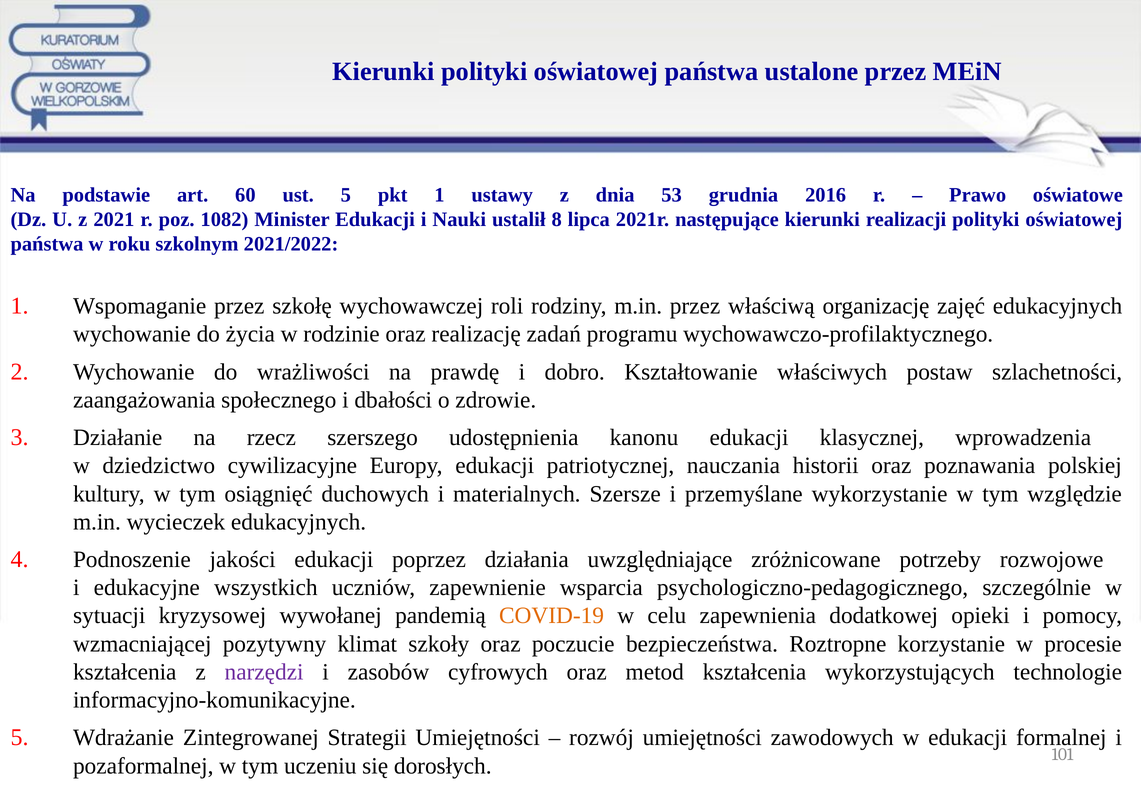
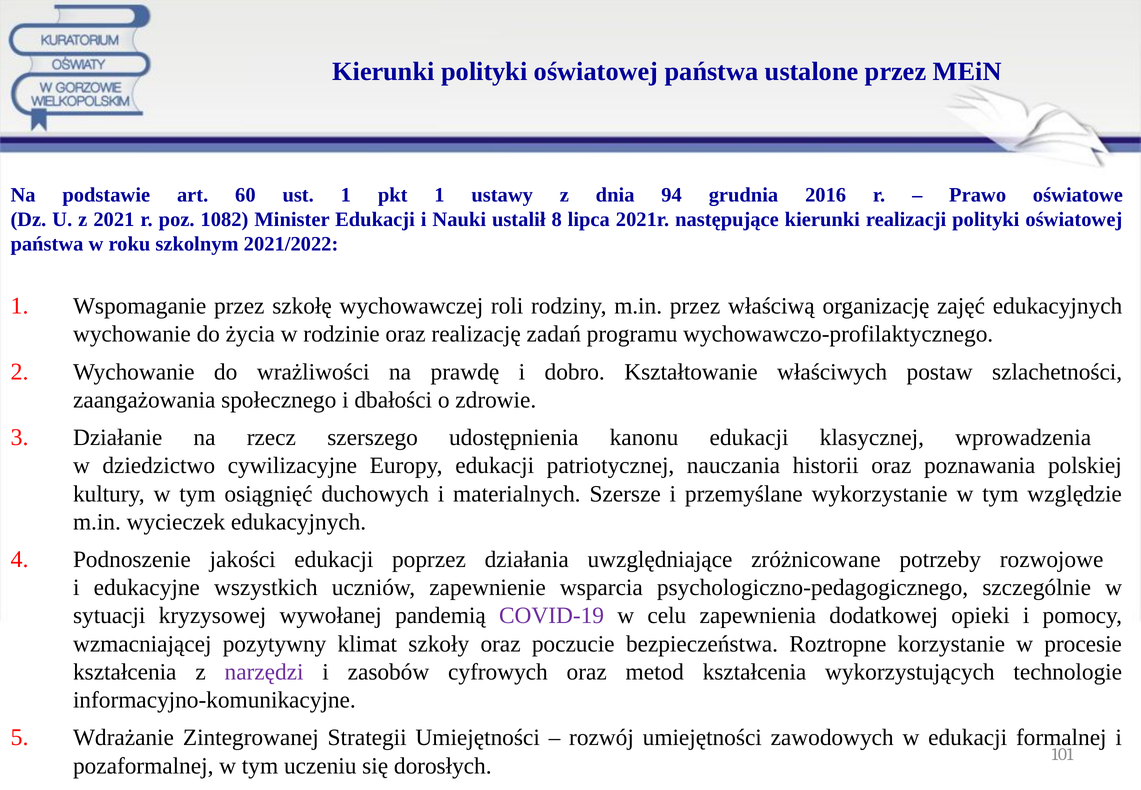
ust 5: 5 -> 1 (346, 195)
53: 53 -> 94 (672, 195)
COVID-19 colour: orange -> purple (552, 616)
